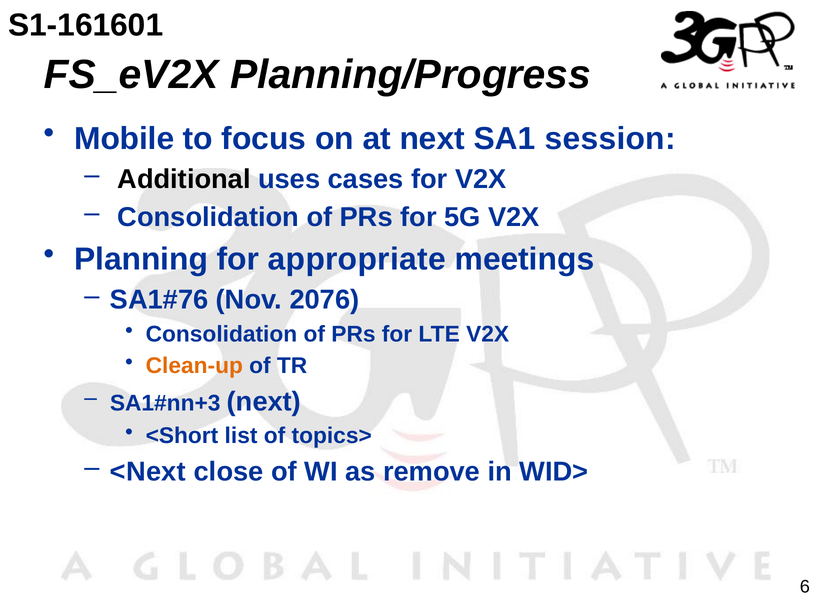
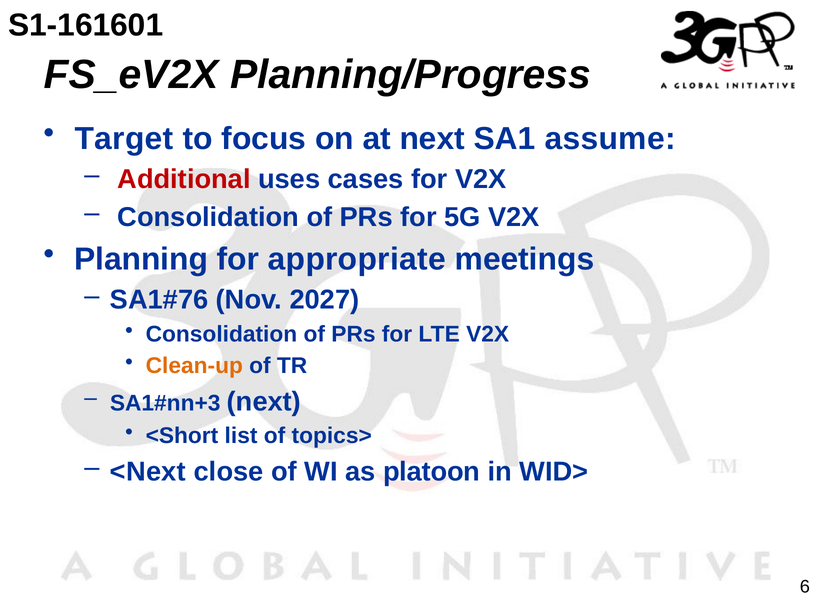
Mobile: Mobile -> Target (124, 139)
session: session -> assume (610, 139)
Additional colour: black -> red (184, 179)
2076: 2076 -> 2027 (324, 300)
remove: remove -> platoon (432, 472)
